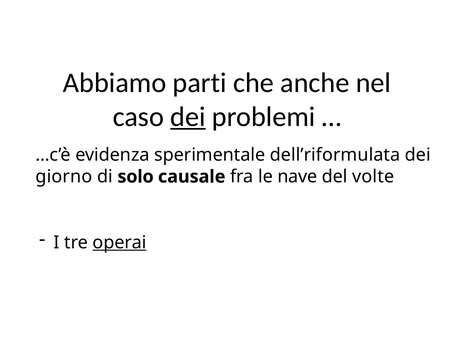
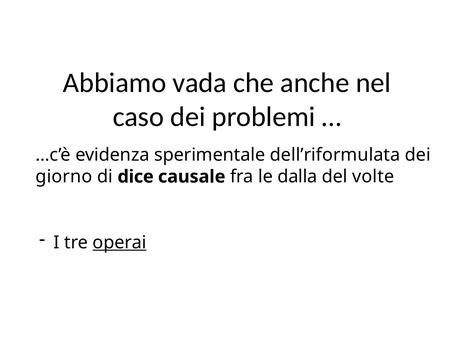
parti: parti -> vada (200, 83)
dei underline: present -> none (188, 117)
solo: solo -> dice (136, 176)
nave: nave -> dalla (297, 176)
